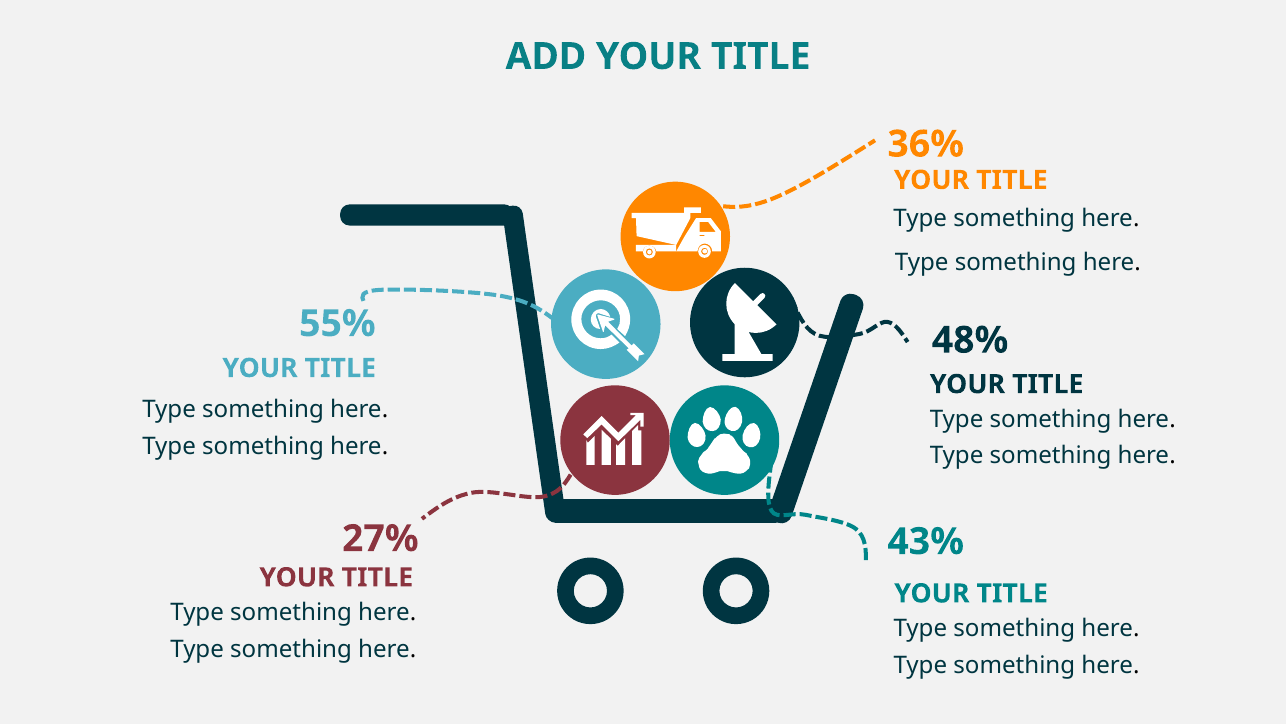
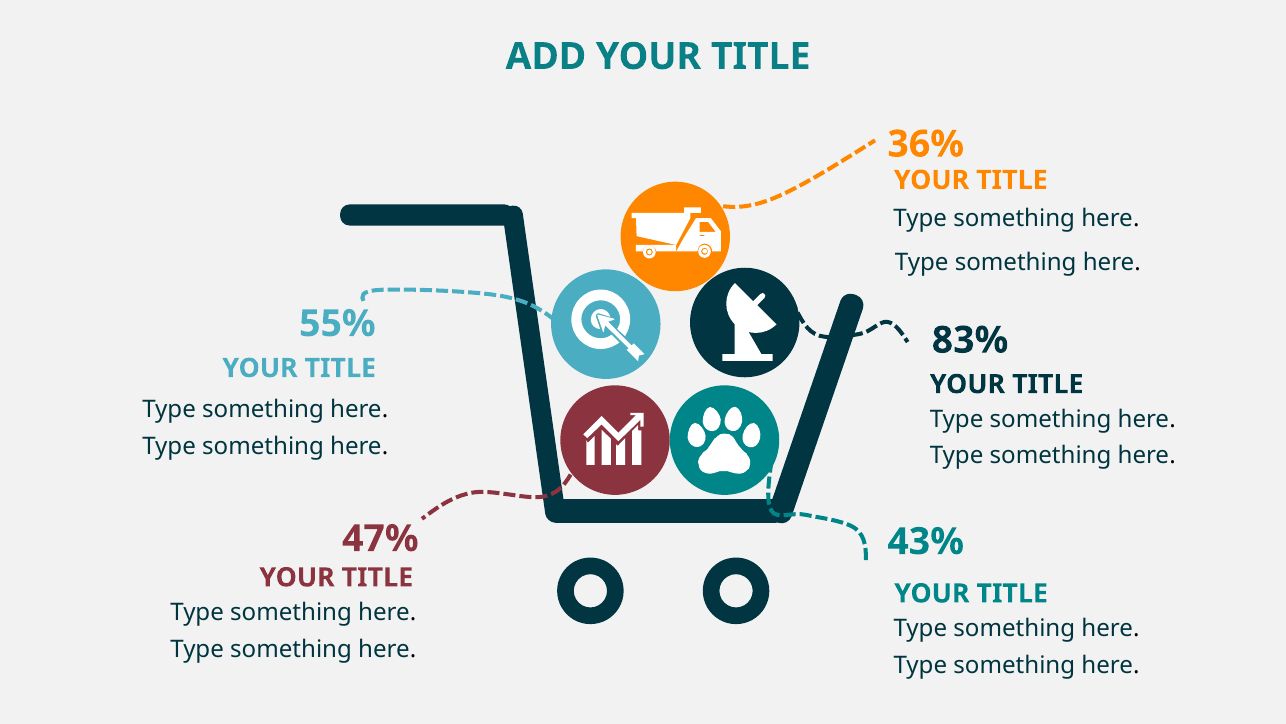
48%: 48% -> 83% (970, 340)
27%: 27% -> 47% (380, 538)
